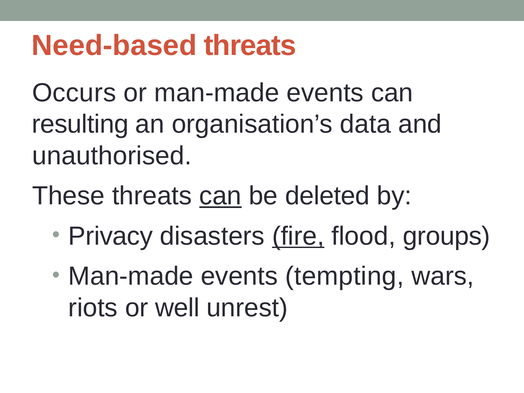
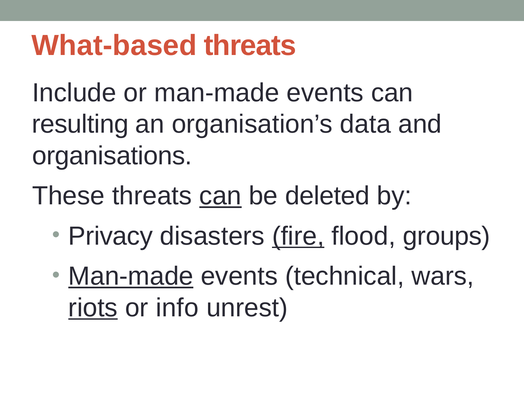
Need-based: Need-based -> What-based (114, 45)
Occurs: Occurs -> Include (74, 93)
unauthorised: unauthorised -> organisations (112, 156)
Man-made underline: none -> present (131, 276)
tempting: tempting -> technical (345, 276)
riots underline: none -> present (93, 308)
well: well -> info (177, 308)
